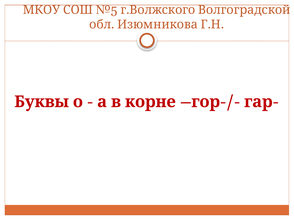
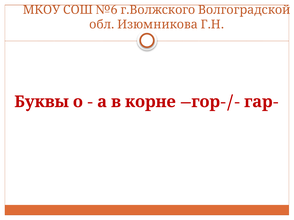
№5: №5 -> №6 (107, 10)
